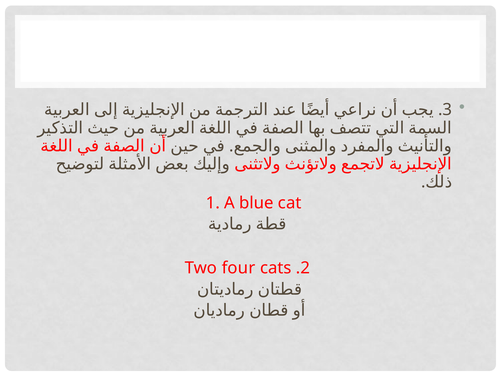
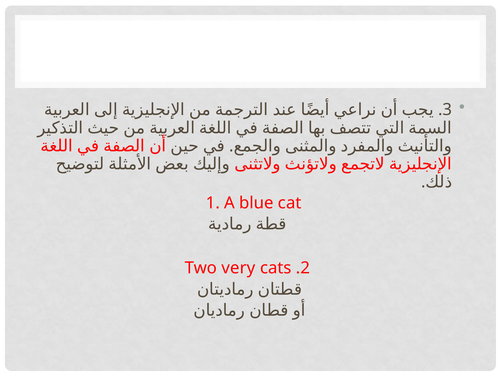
four: four -> very (238, 268)
